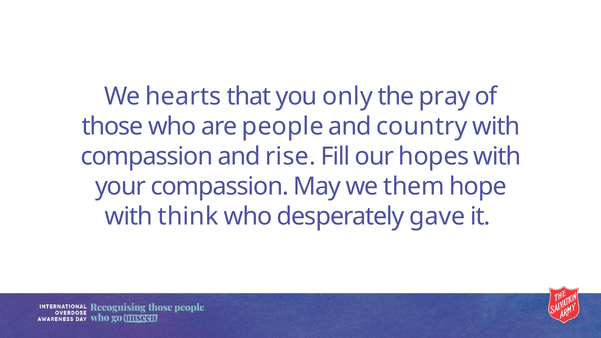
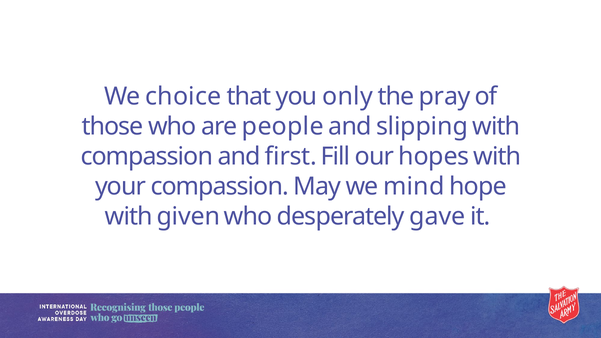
hearts: hearts -> choice (183, 97)
country: country -> slipping (422, 127)
rise: rise -> first (291, 157)
them: them -> mind (414, 187)
think: think -> given (188, 217)
